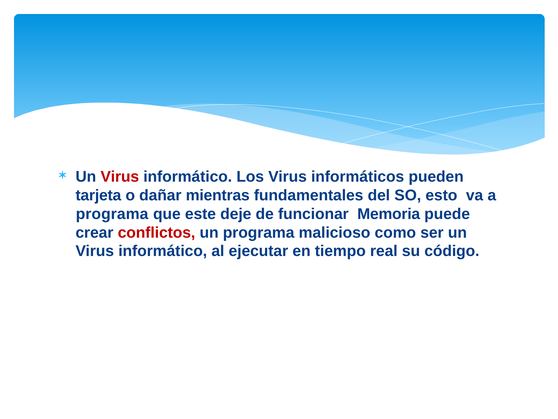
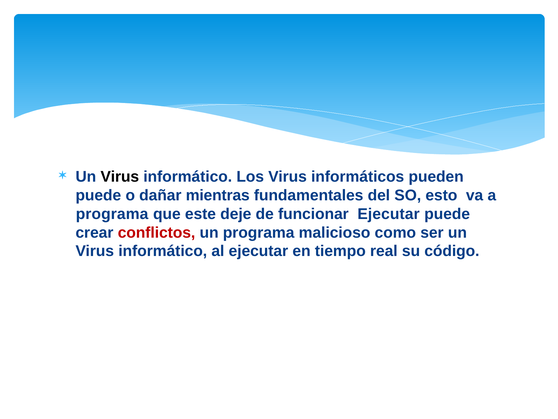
Virus colour: red -> black (120, 176)
tarjeta: tarjeta -> puede (98, 195)
funcionar Memoria: Memoria -> Ejecutar (389, 214)
